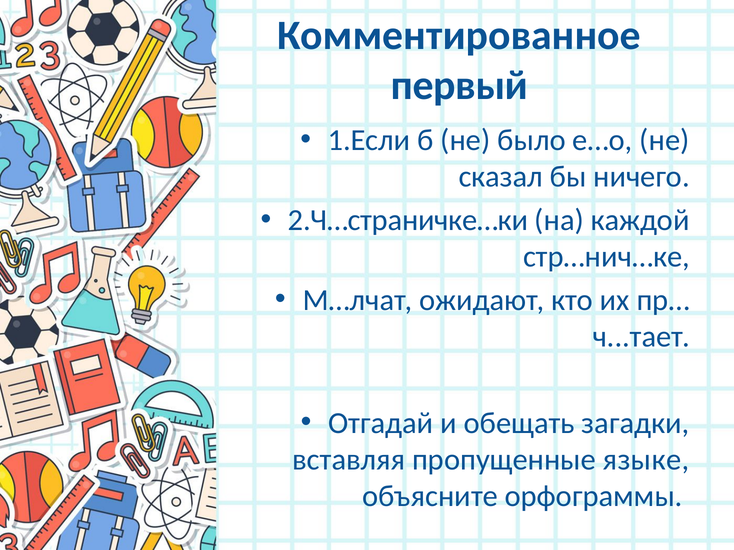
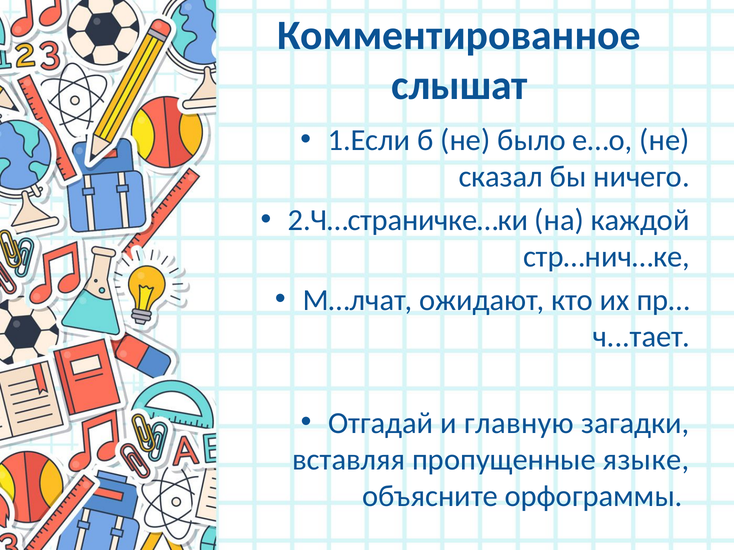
первый: первый -> слышат (459, 85)
обещать: обещать -> главную (519, 423)
